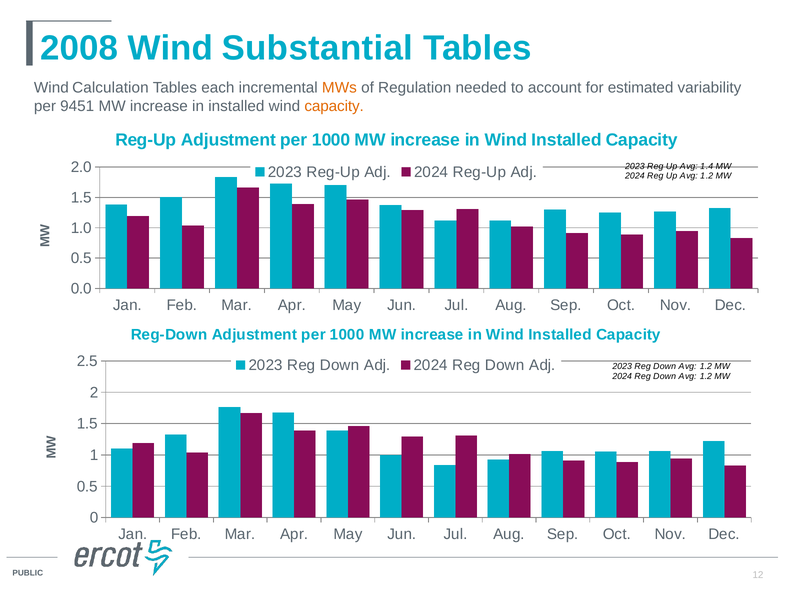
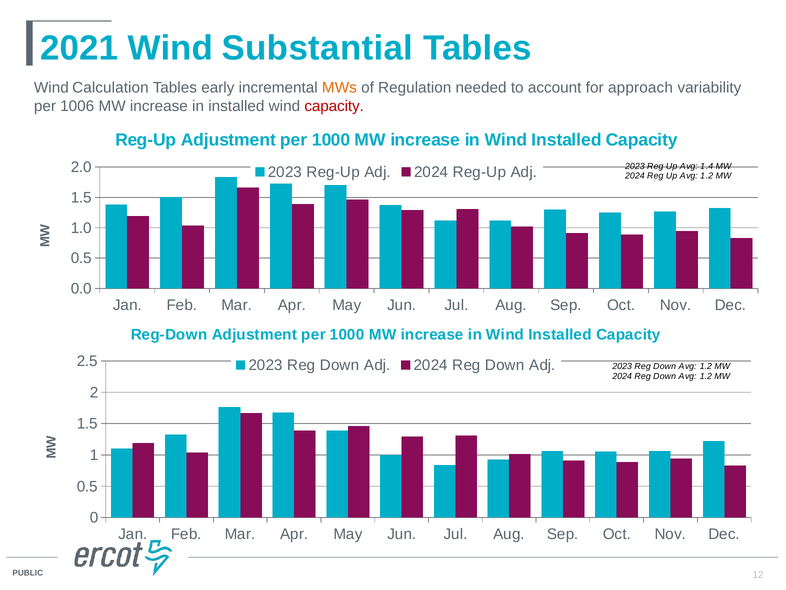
2008: 2008 -> 2021 (79, 48)
each: each -> early (218, 88)
estimated: estimated -> approach (640, 88)
9451: 9451 -> 1006 (77, 106)
capacity colour: orange -> red (334, 106)
